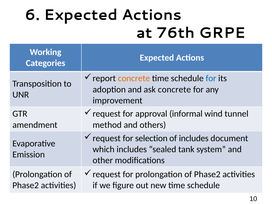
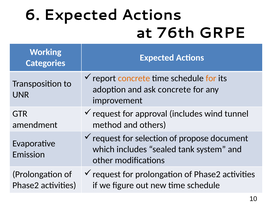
for colour: blue -> orange (211, 78)
approval informal: informal -> includes (186, 114)
of includes: includes -> propose (194, 138)
